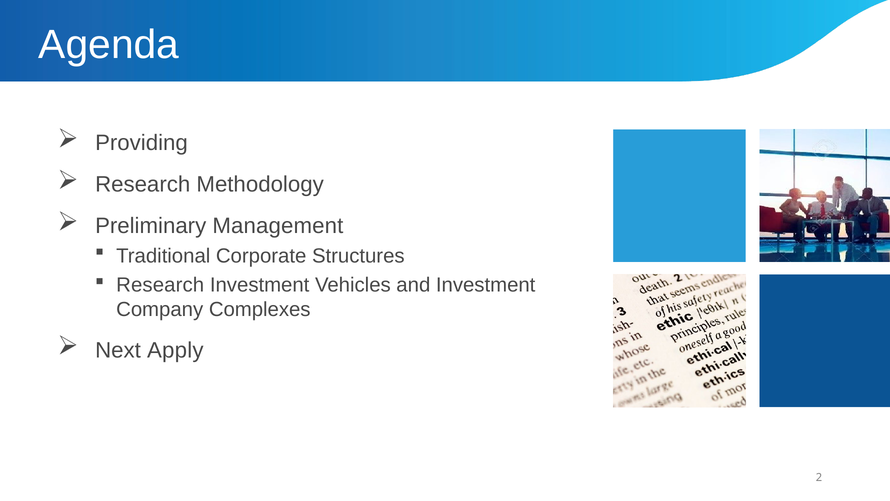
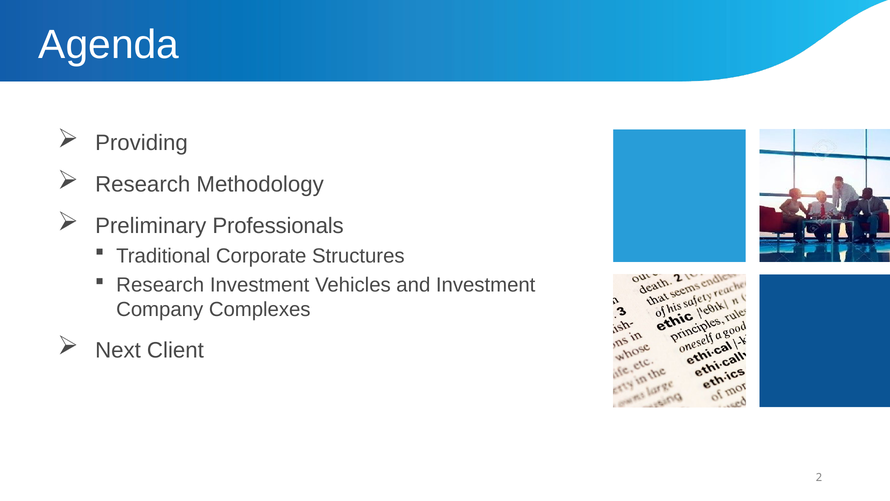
Management: Management -> Professionals (278, 226)
Apply: Apply -> Client (175, 350)
